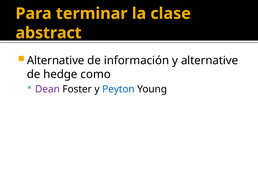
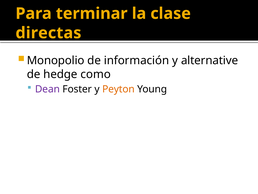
abstract: abstract -> directas (48, 33)
Alternative: Alternative -> Monopolio (56, 60)
Peyton colour: blue -> orange (118, 89)
